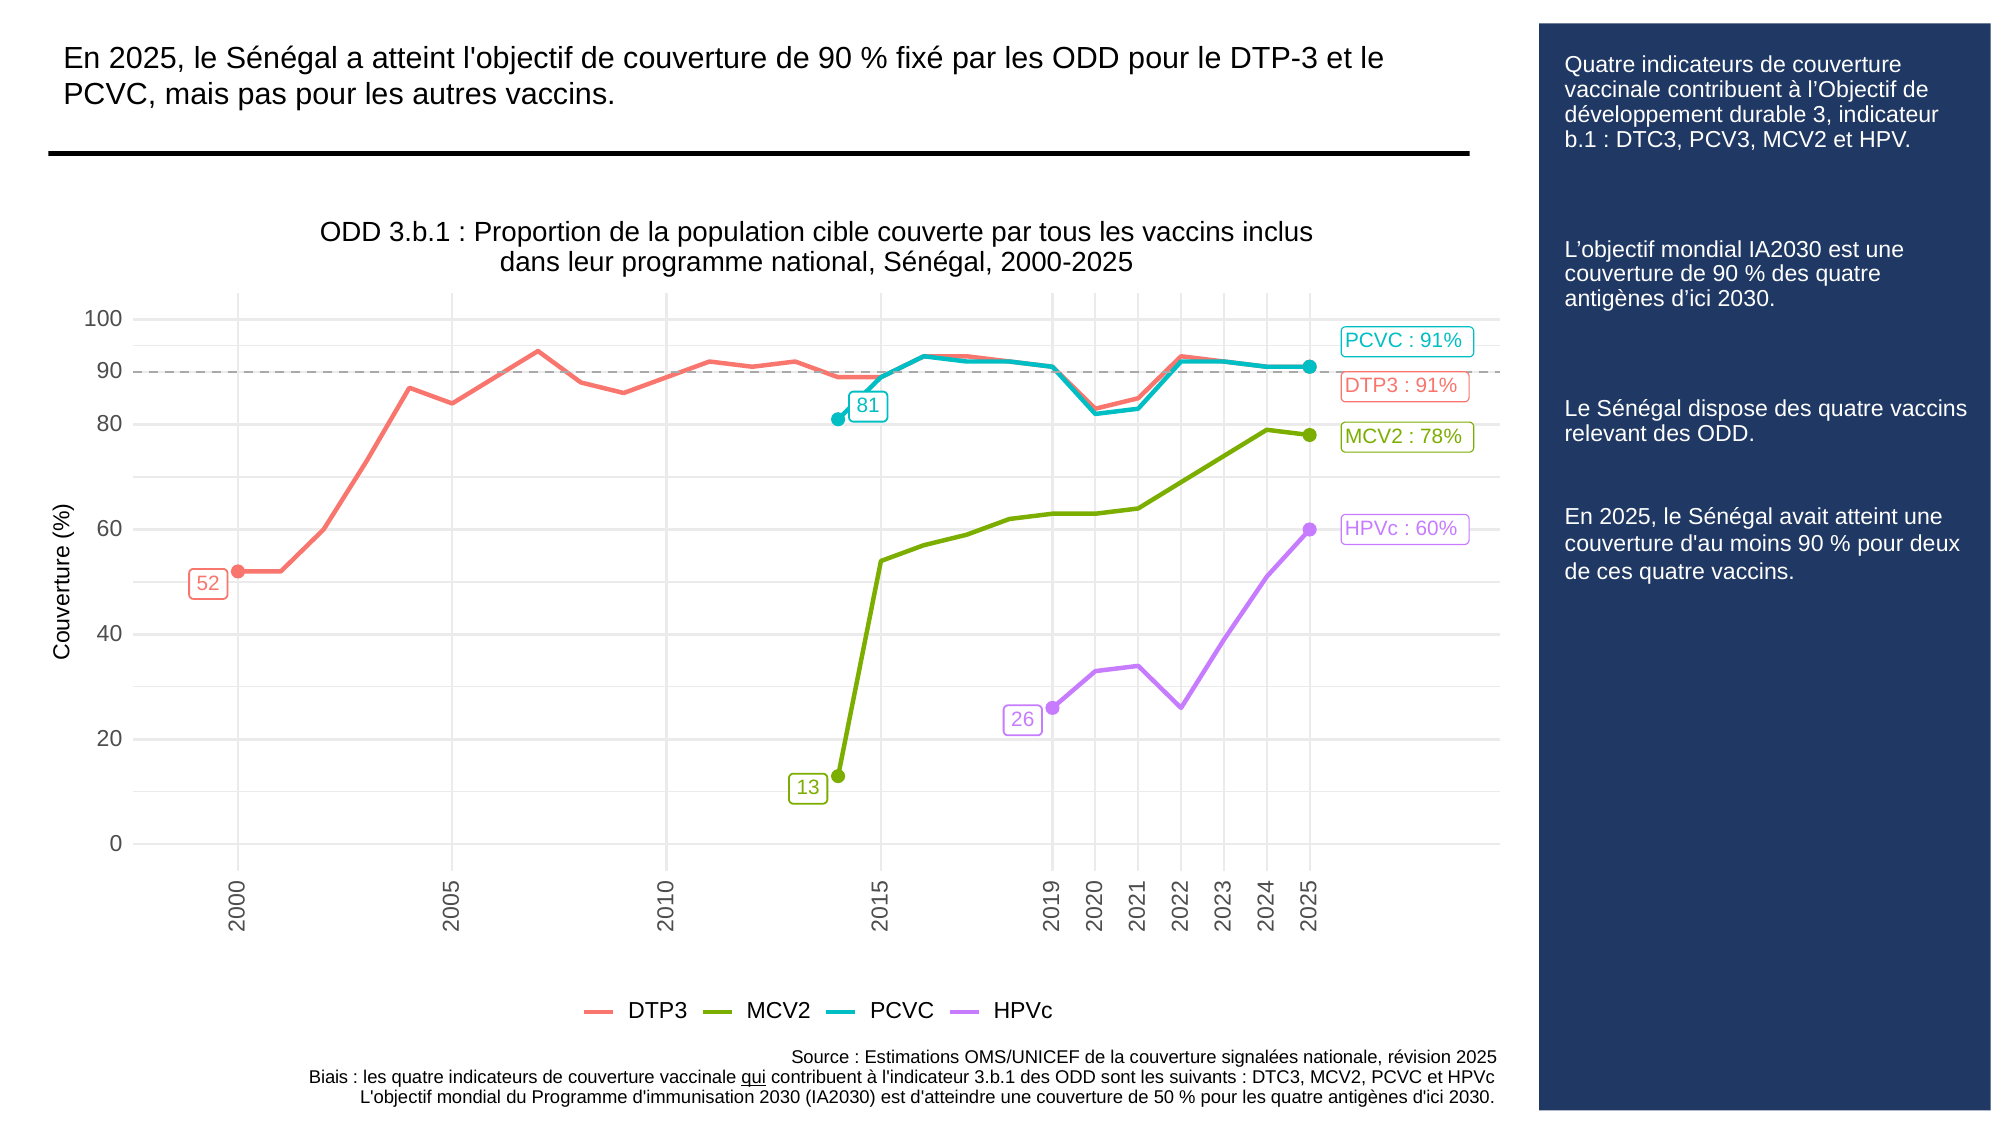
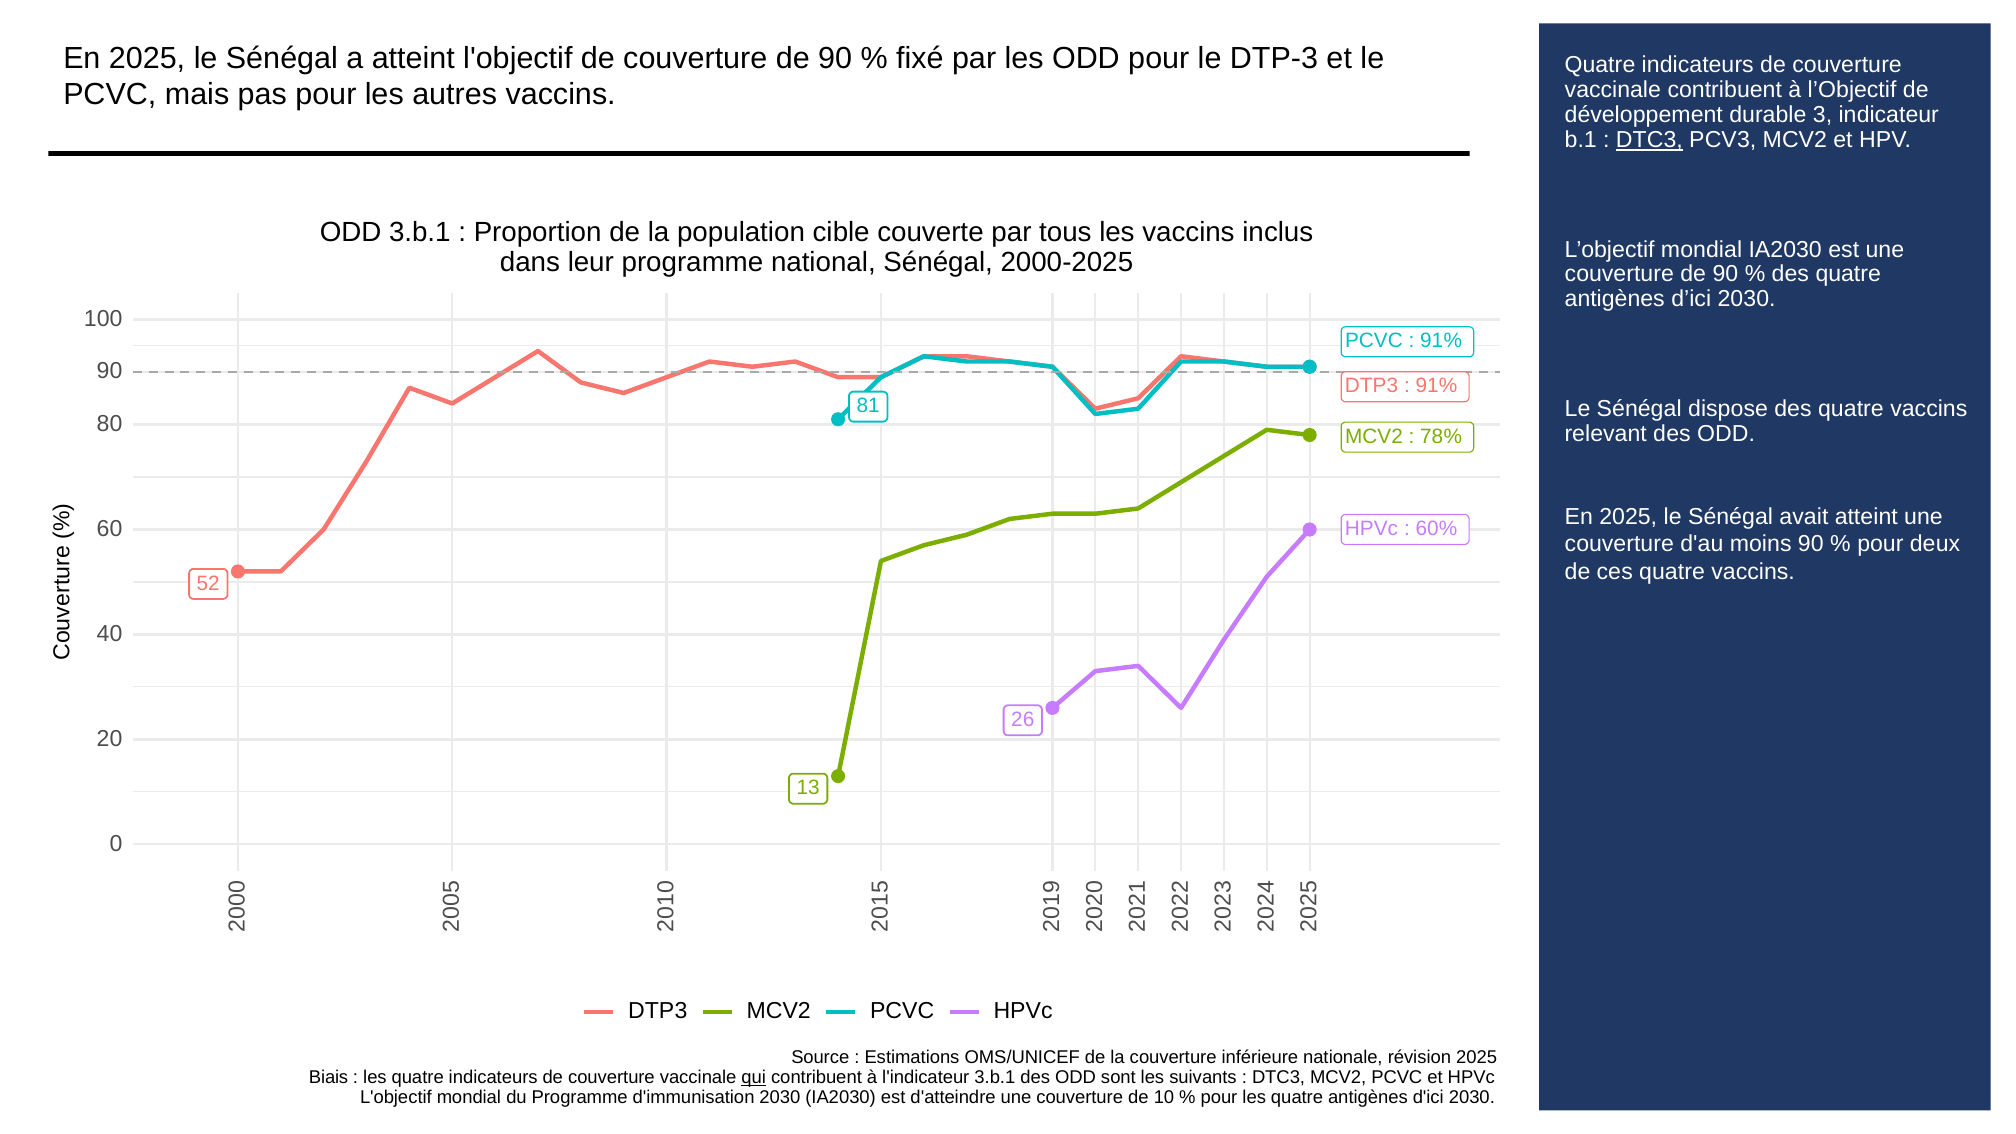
DTC3 underline: none -> present (1649, 140)
signalées: signalées -> inférieure (1260, 1058)
50: 50 -> 10 (1164, 1097)
